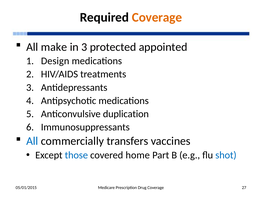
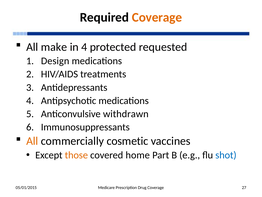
in 3: 3 -> 4 (84, 47)
appointed: appointed -> requested (163, 47)
duplication: duplication -> withdrawn (126, 114)
All colour: blue -> orange (32, 141)
transfers: transfers -> cosmetic (127, 141)
those colour: blue -> orange (76, 155)
